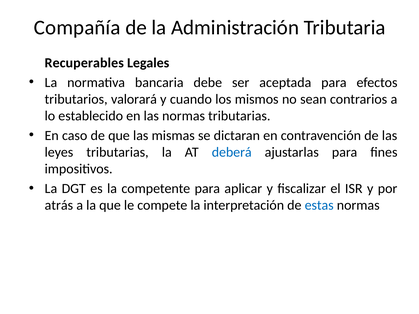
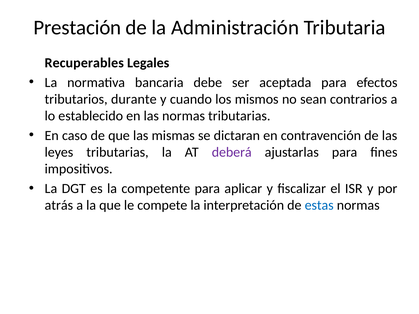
Compañía: Compañía -> Prestación (77, 28)
valorará: valorará -> durante (134, 99)
deberá colour: blue -> purple (232, 152)
